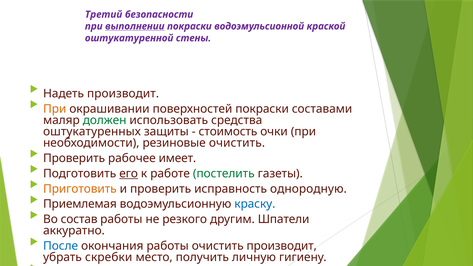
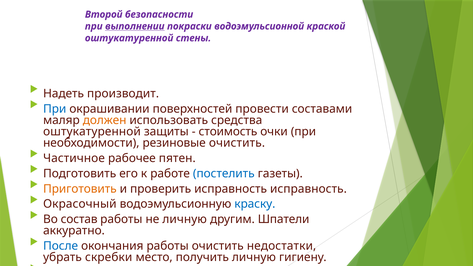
Третий: Третий -> Второй (104, 14)
При colour: orange -> blue (55, 109)
поверхностей покраски: покраски -> провести (262, 109)
должен colour: green -> orange (105, 120)
оштукатуренных: оштукатуренных -> оштукатуренной (92, 132)
Проверить: Проверить -> Частичное (74, 158)
имеет: имеет -> пятен (177, 158)
его underline: present -> none (129, 174)
постелить colour: green -> blue (224, 174)
исправность однородную: однородную -> исправность (308, 189)
Приемлемая: Приемлемая -> Окрасочный (80, 204)
не резкого: резкого -> личную (185, 219)
очистить производит: производит -> недостатки (282, 246)
